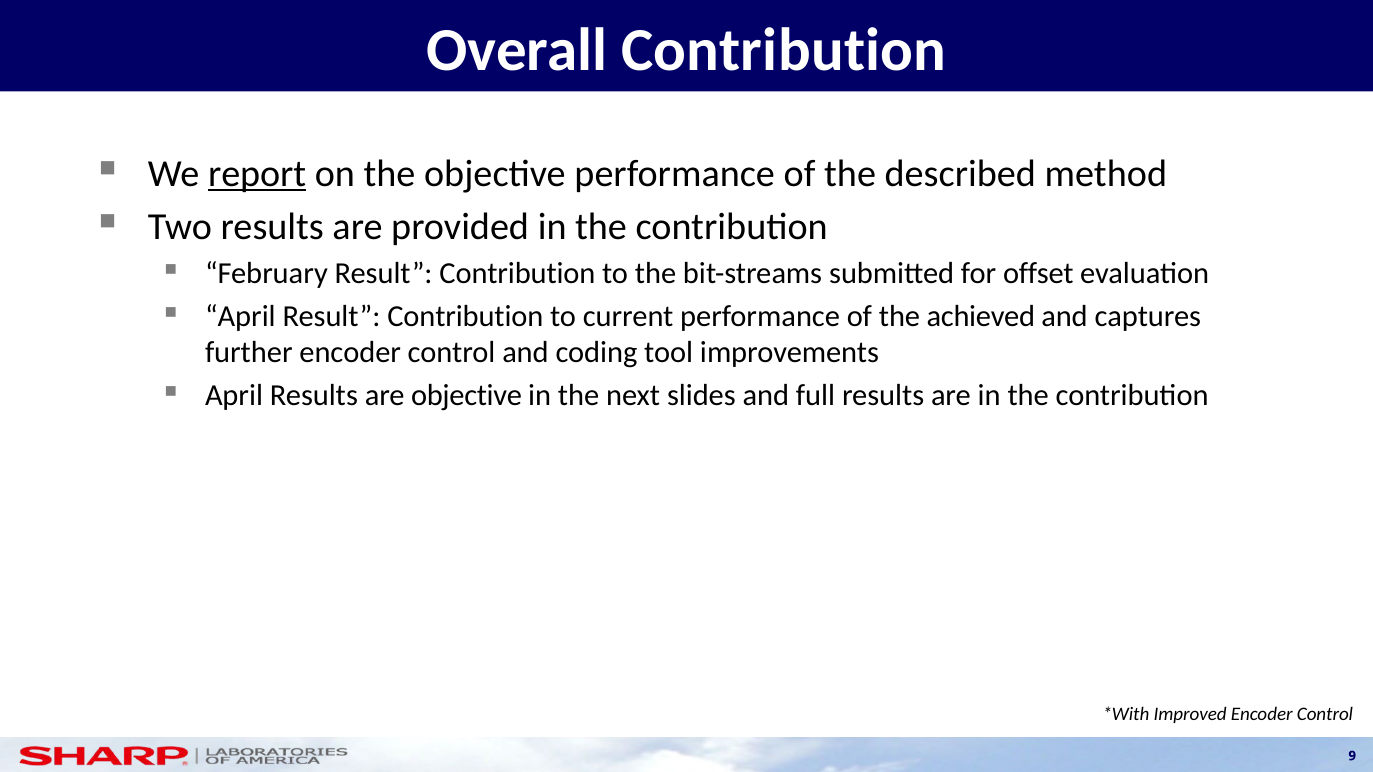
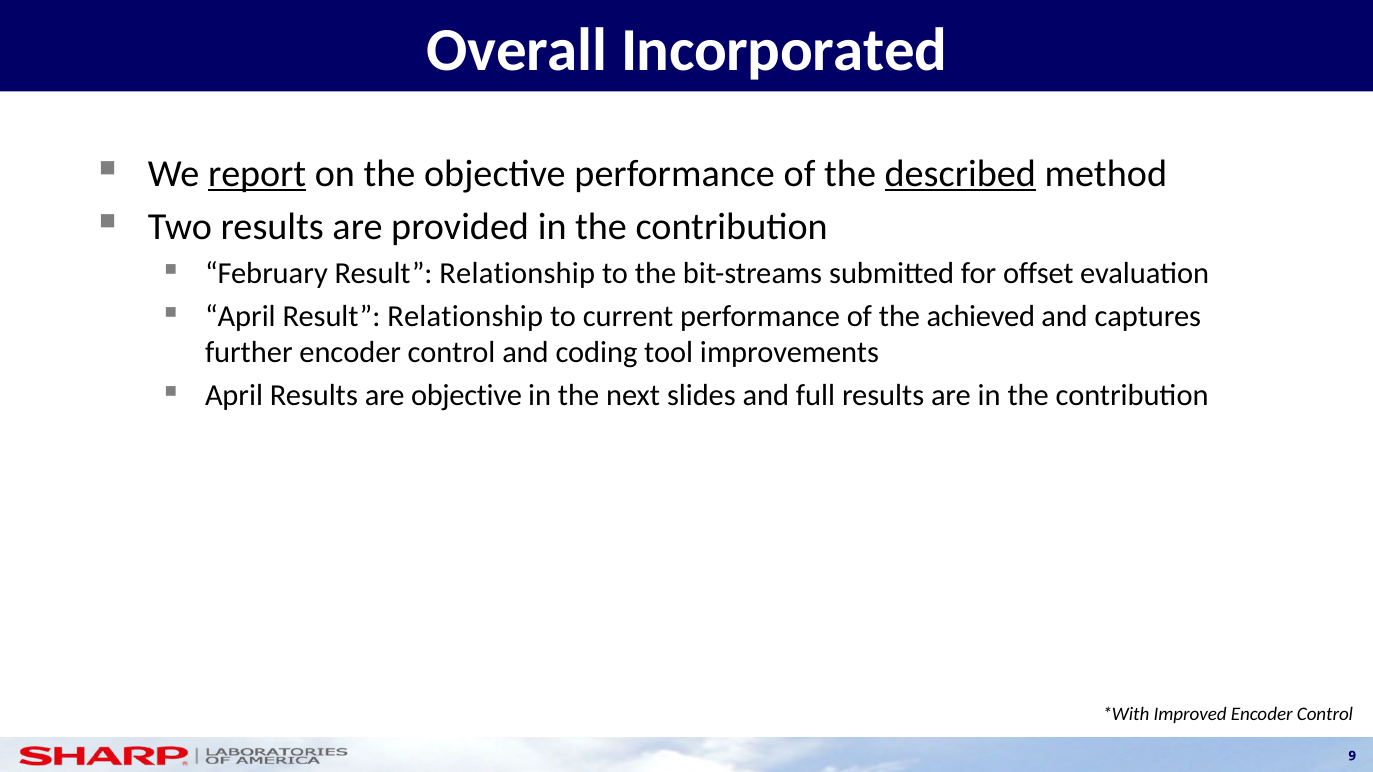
Overall Contribution: Contribution -> Incorporated (784, 50)
described underline: none -> present (960, 174)
February Result Contribution: Contribution -> Relationship (517, 274)
April Result Contribution: Contribution -> Relationship (465, 316)
